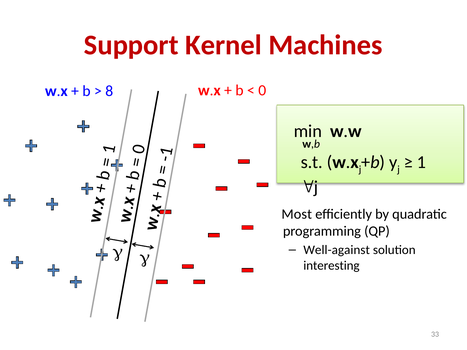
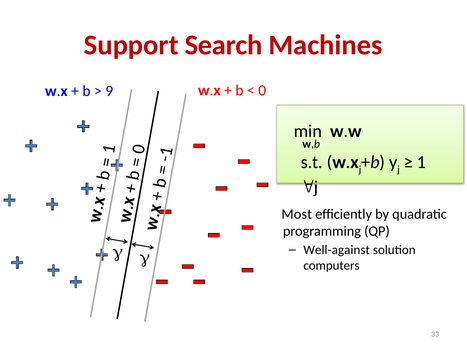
Kernel: Kernel -> Search (224, 45)
8: 8 -> 9 (109, 91)
interesting: interesting -> computers (331, 266)
